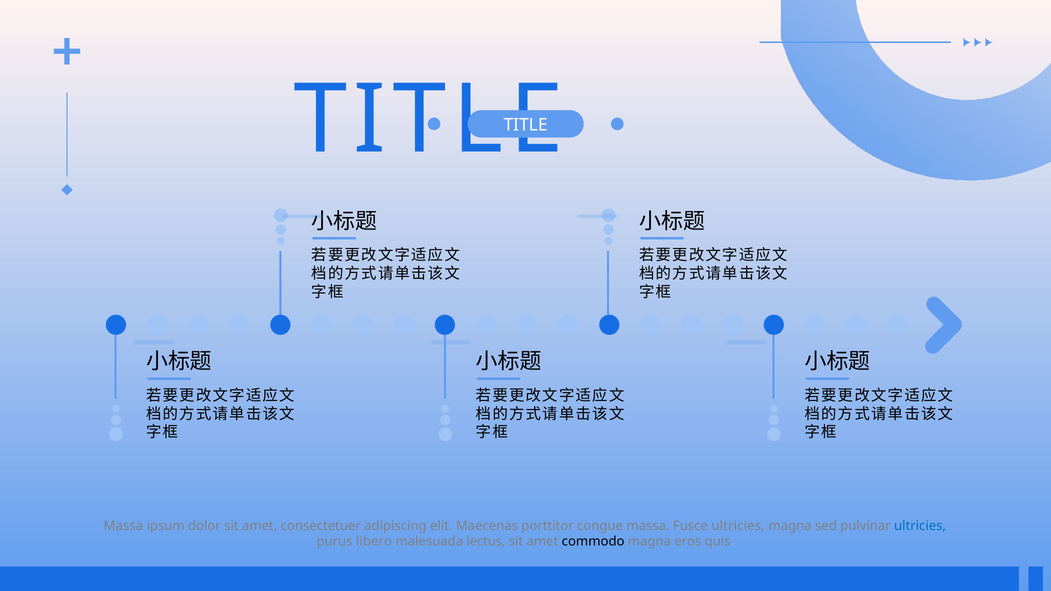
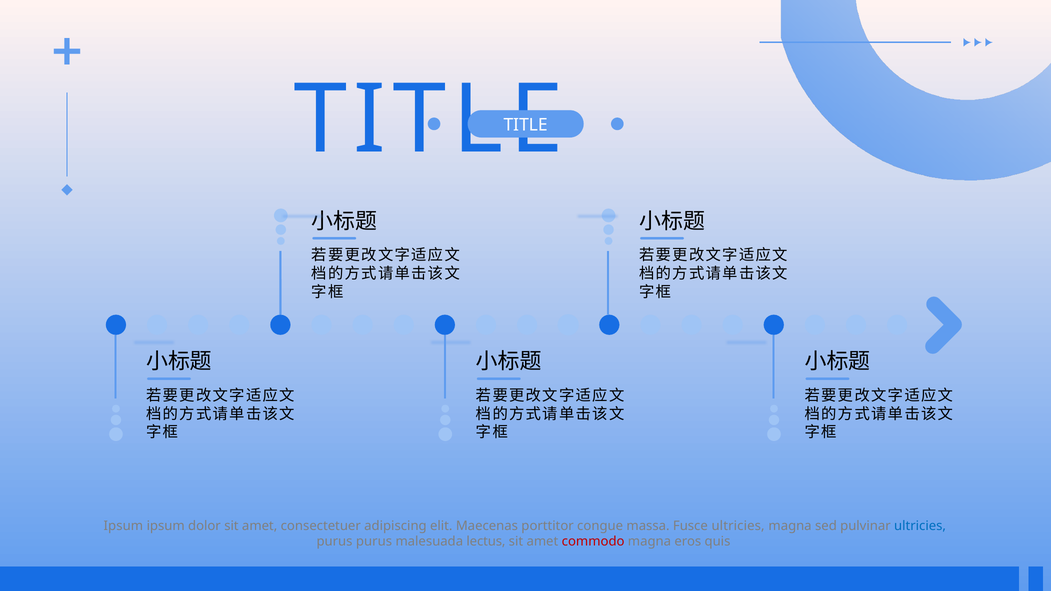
Massa: Massa -> Ipsum (123, 526)
purus libero: libero -> purus (374, 542)
commodo colour: black -> red (593, 542)
